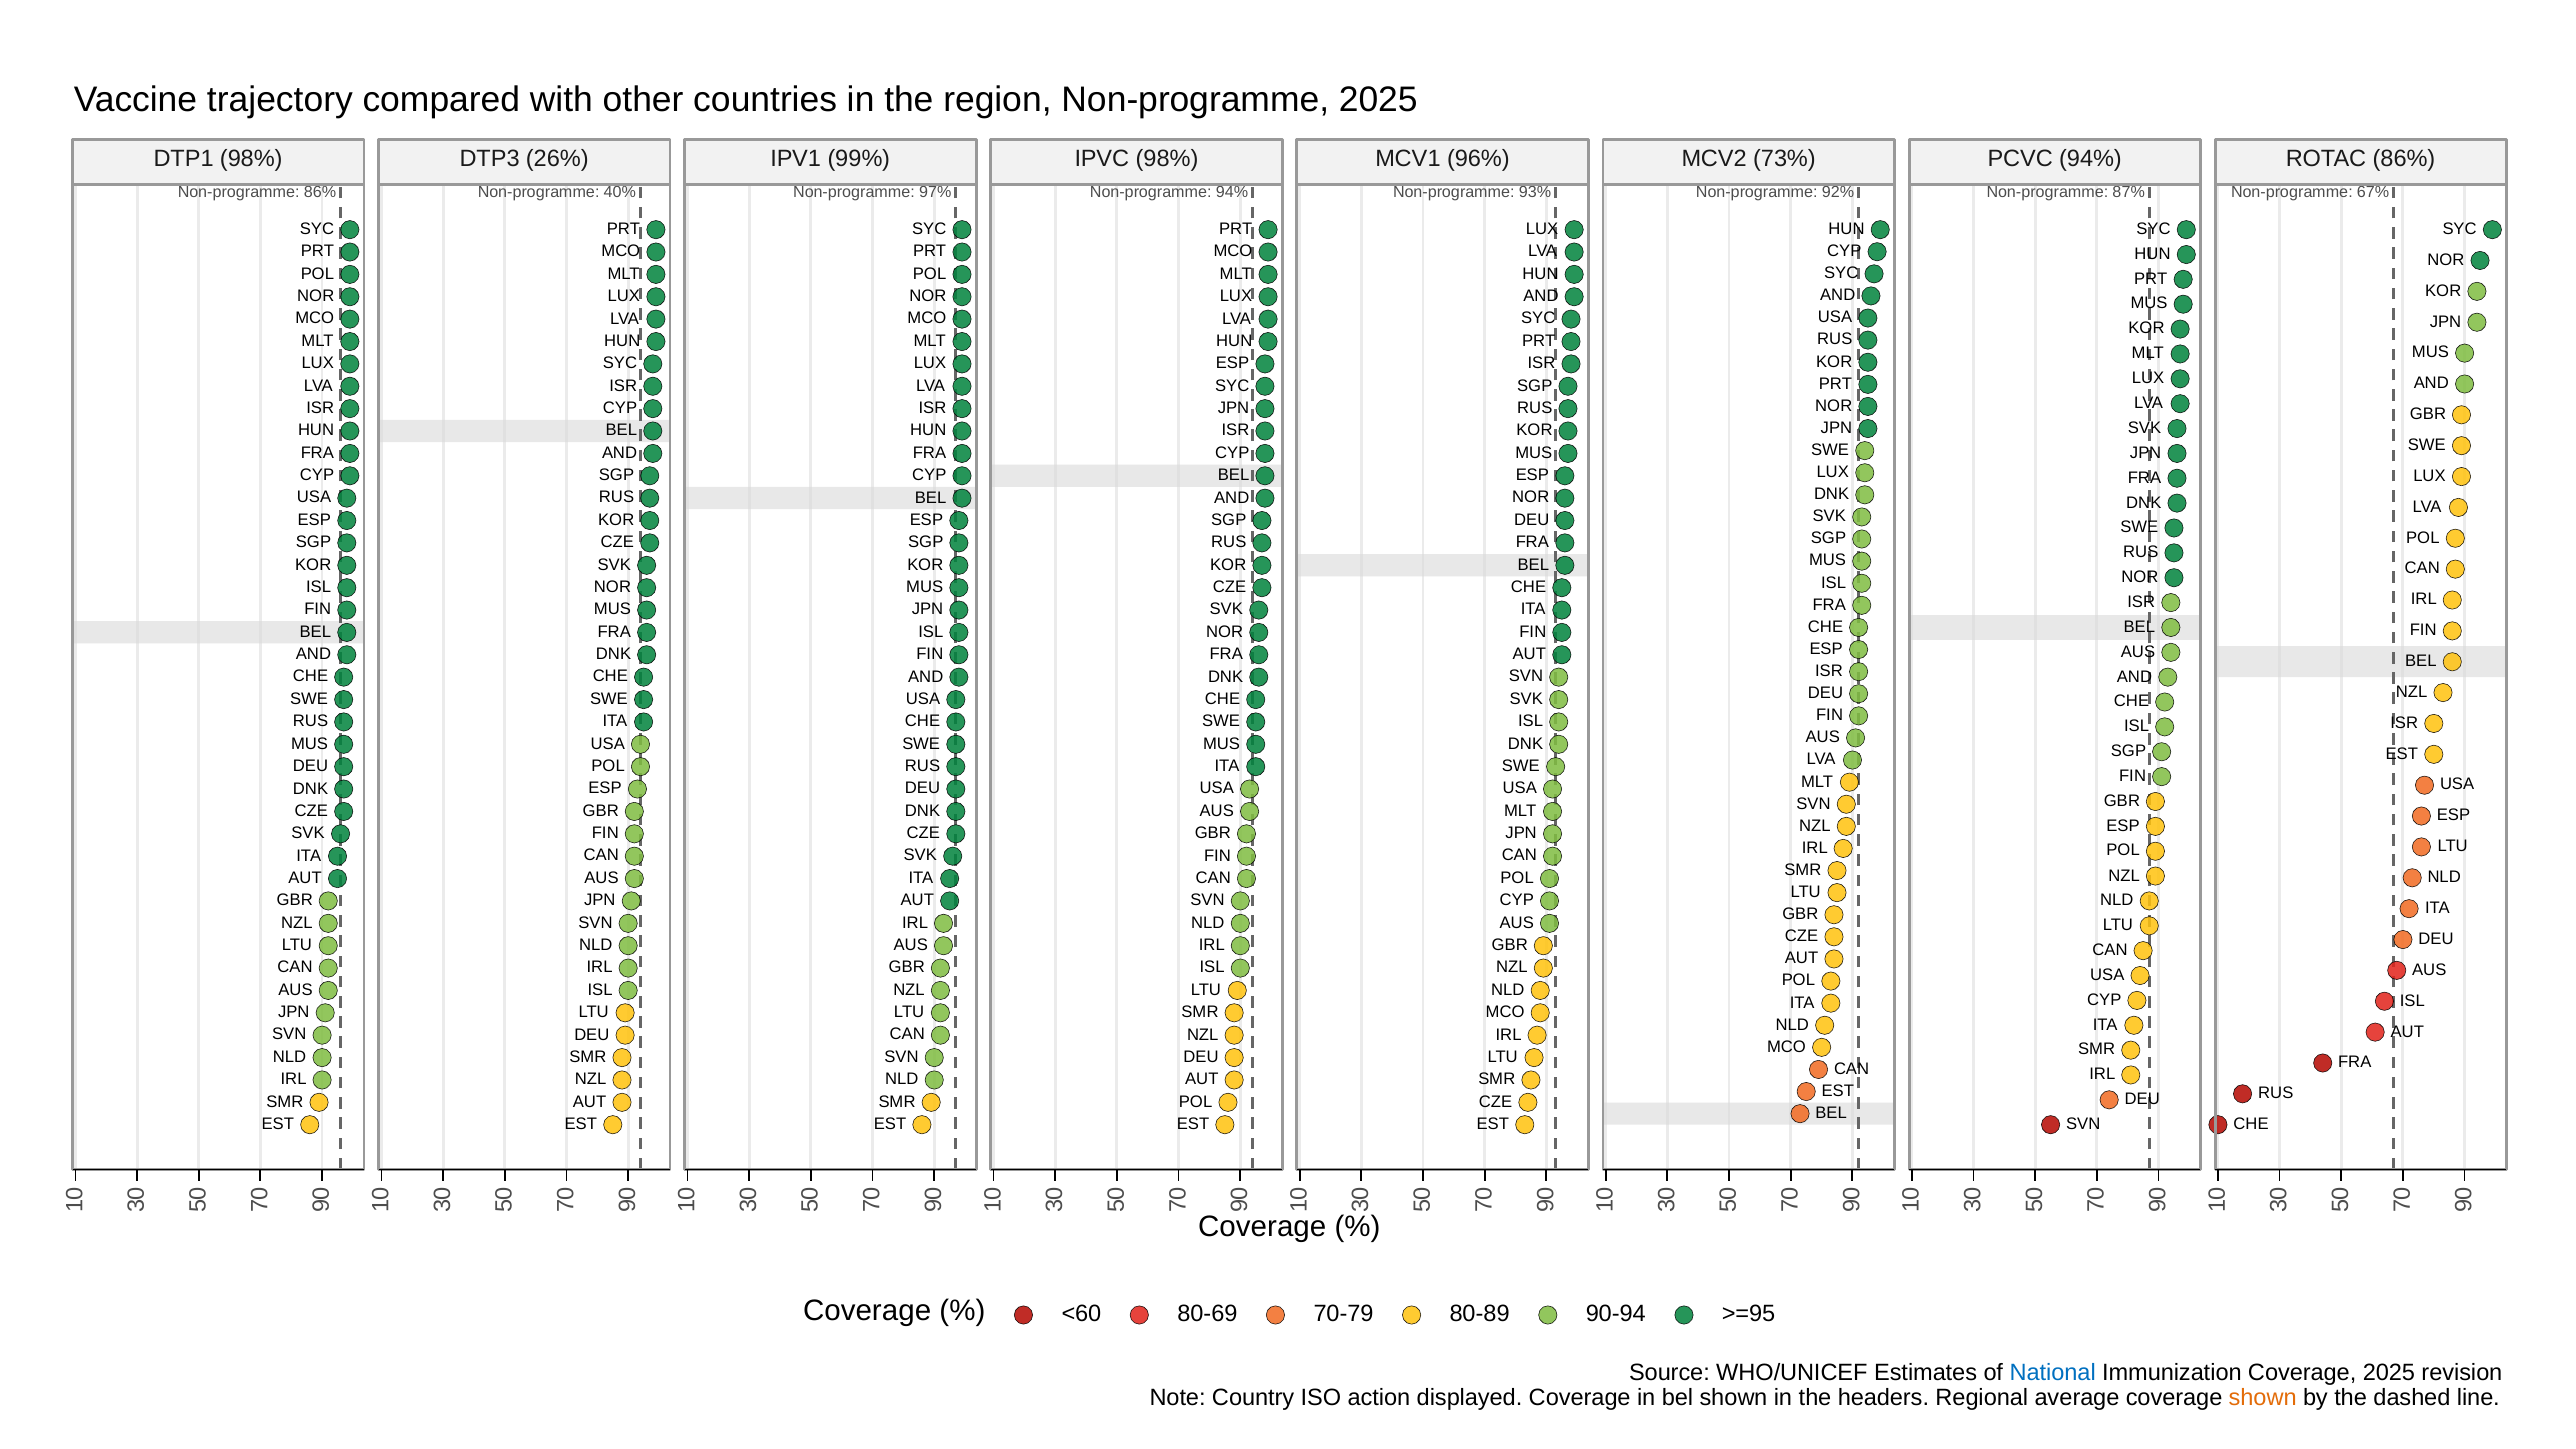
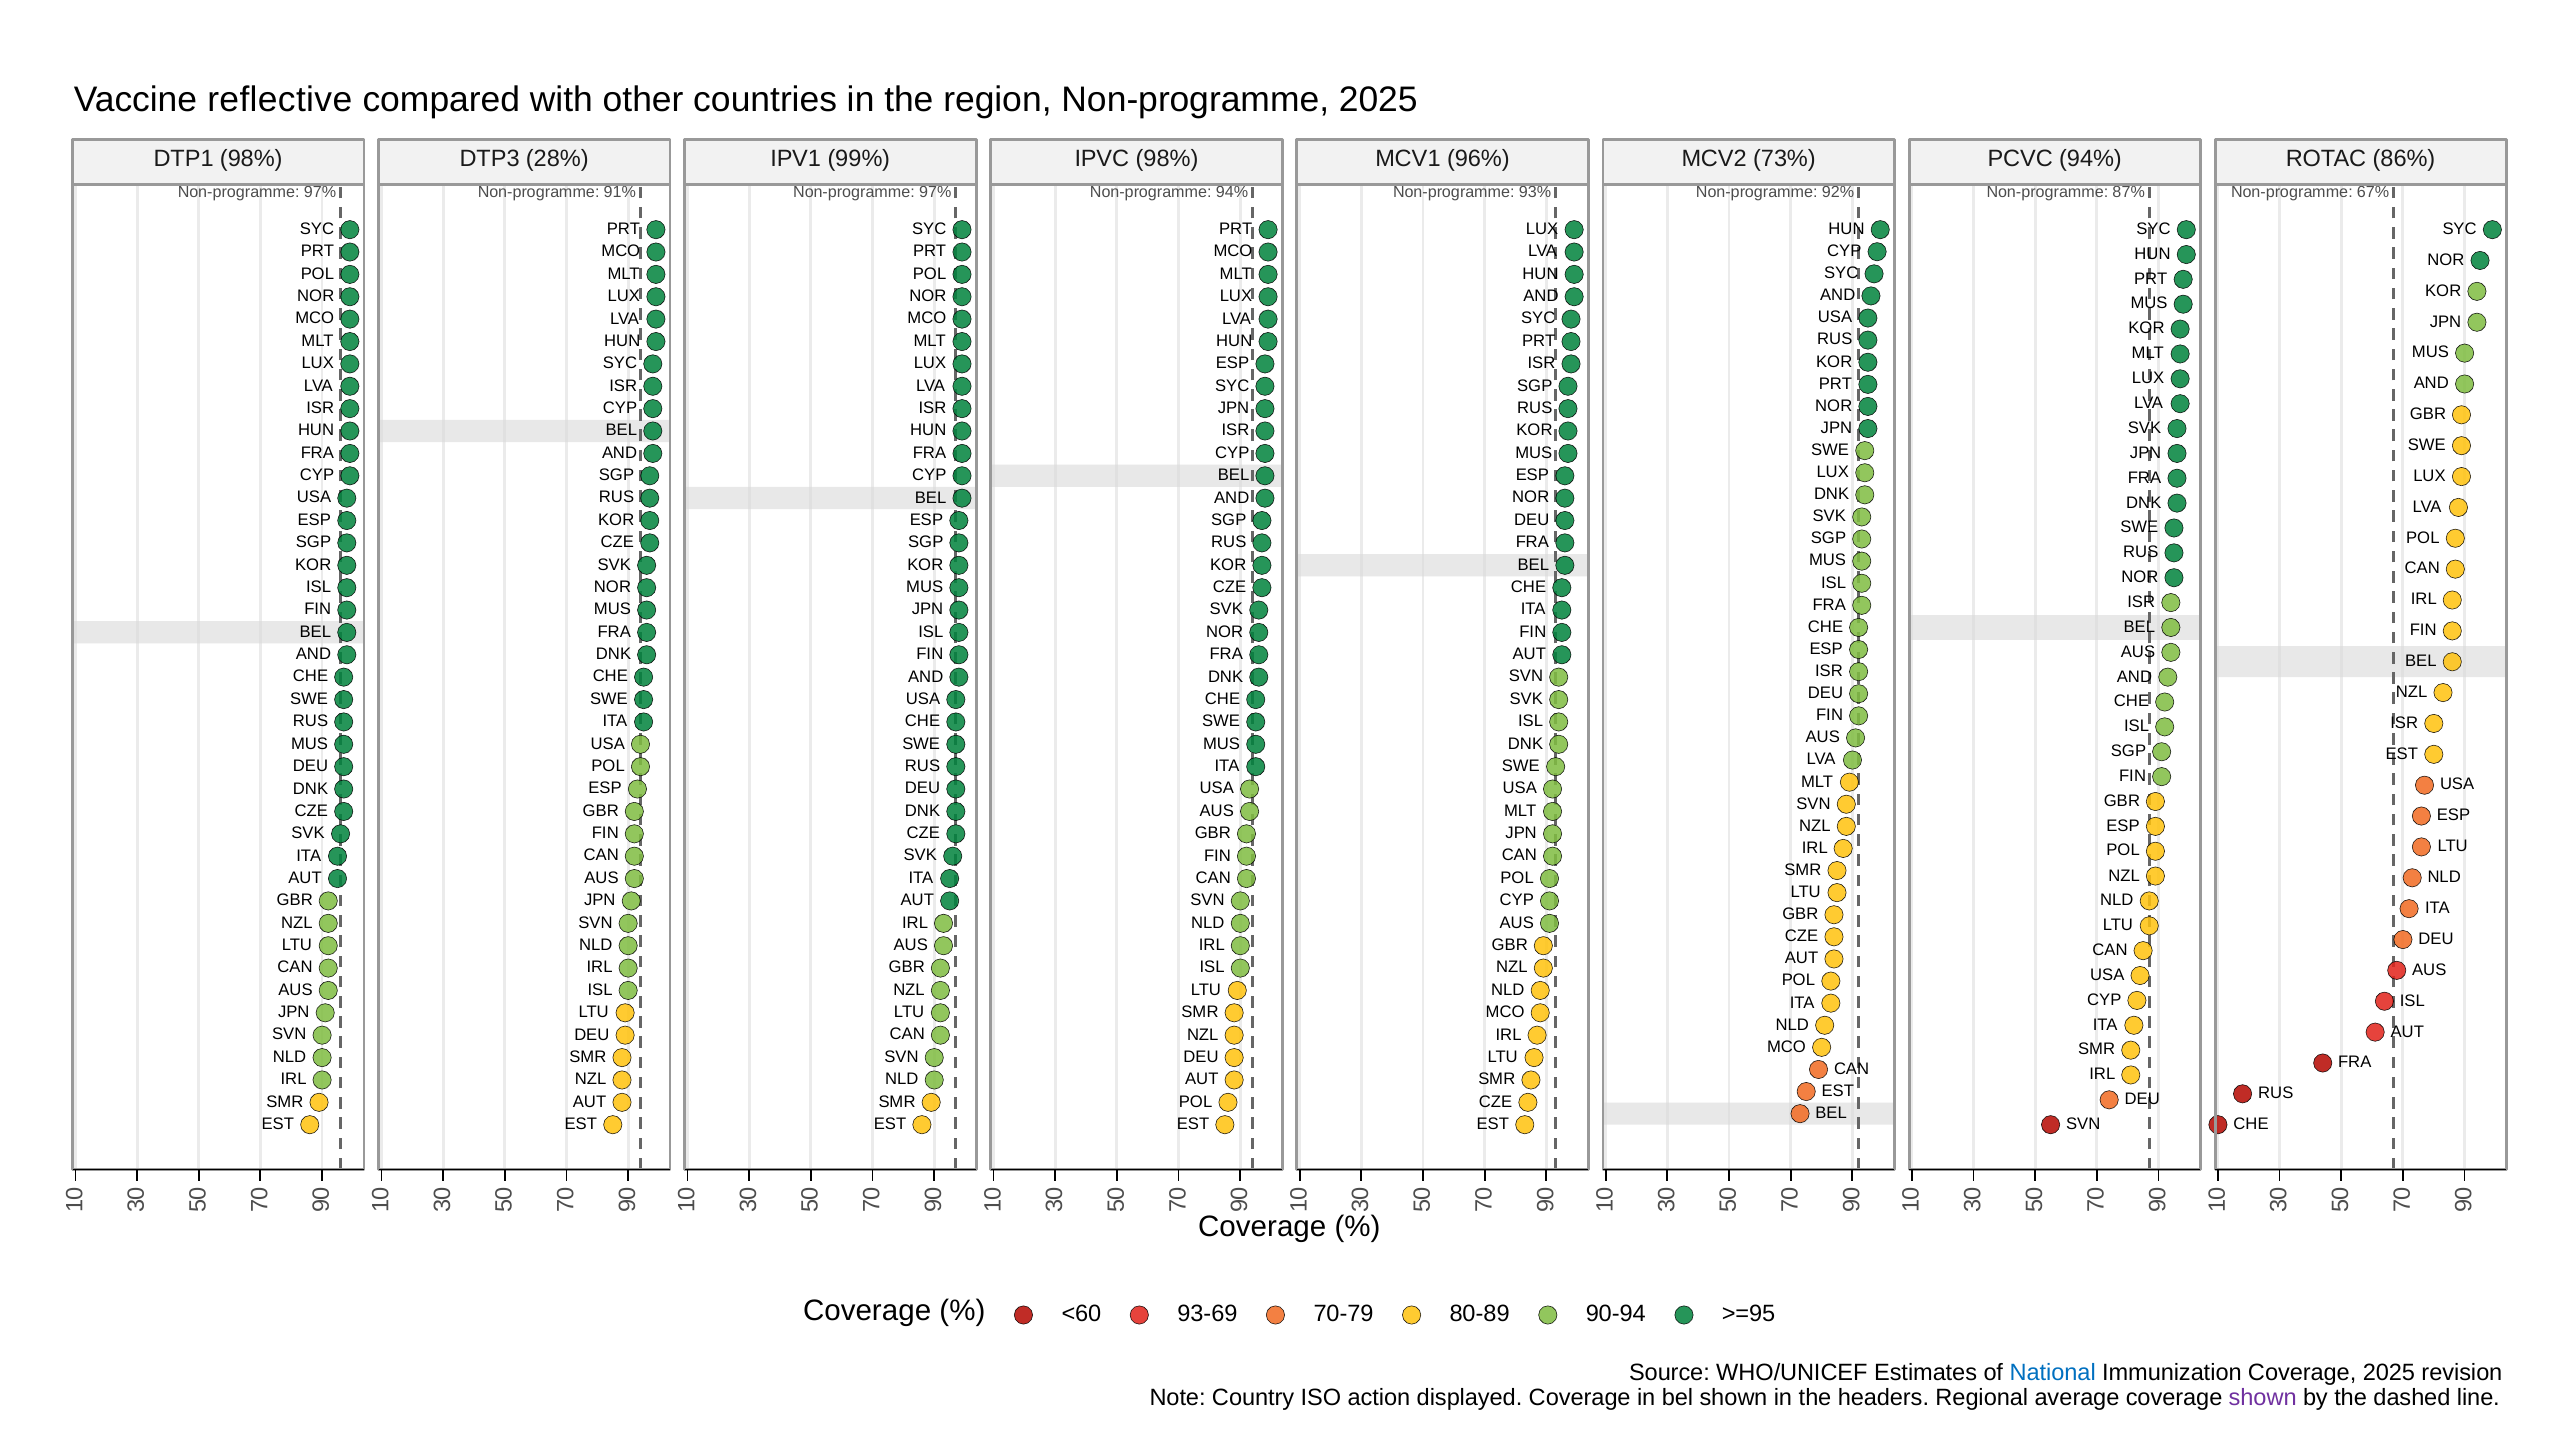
trajectory: trajectory -> reflective (280, 100)
26%: 26% -> 28% (557, 159)
86%: 86% -> 97% (320, 192)
40%: 40% -> 91% (620, 192)
80-69: 80-69 -> 93-69 (1207, 1314)
shown colour: orange -> purple (2263, 1398)
